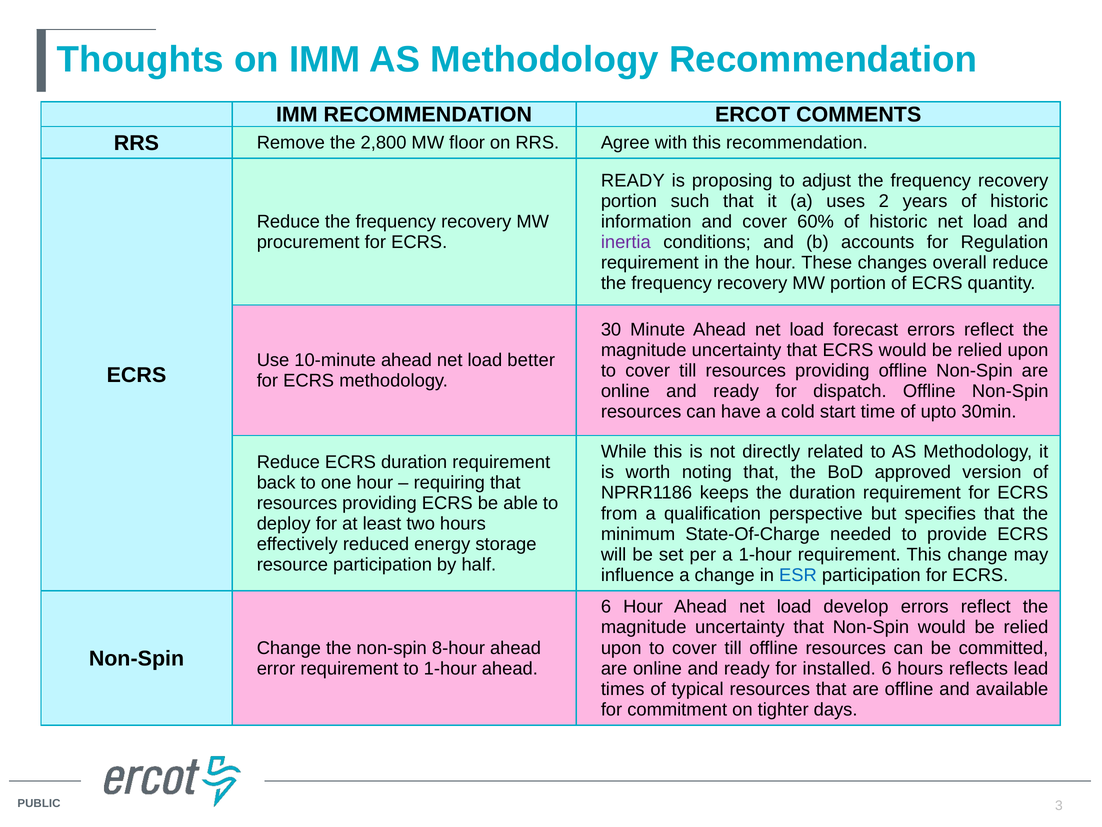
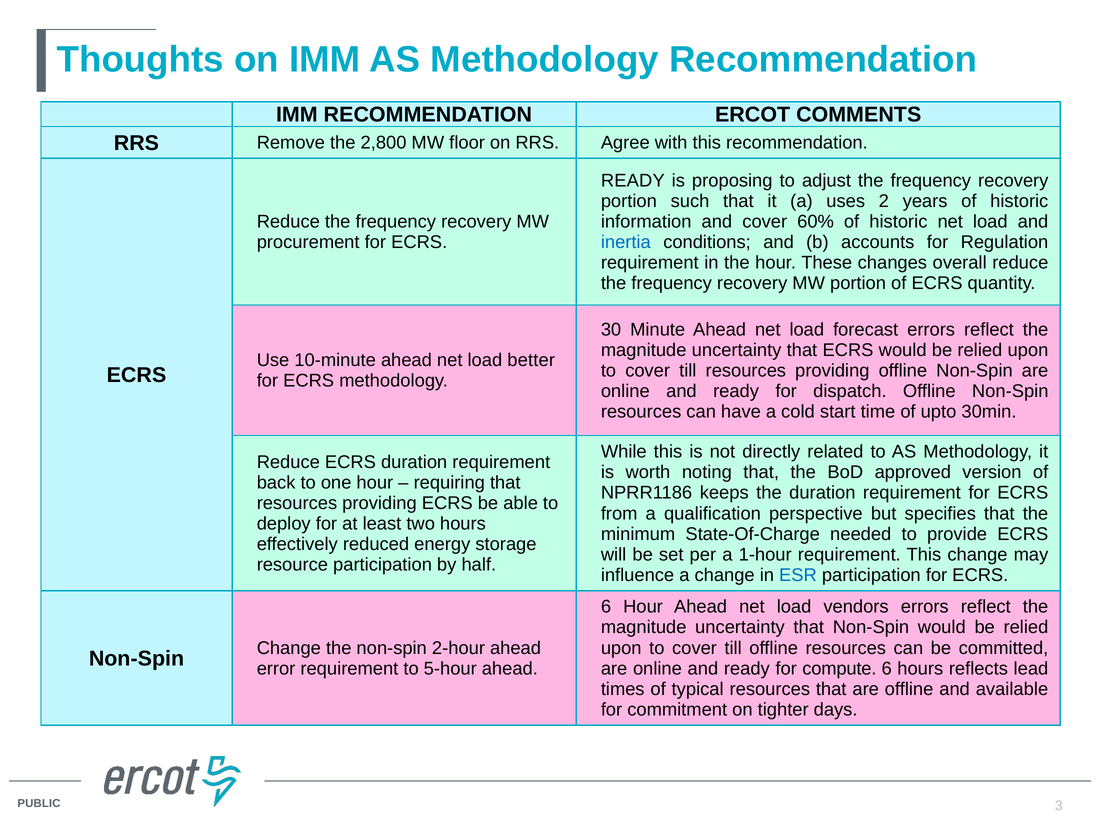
inertia colour: purple -> blue (626, 242)
develop: develop -> vendors (856, 606)
8-hour: 8-hour -> 2-hour (459, 648)
to 1-hour: 1-hour -> 5-hour (450, 668)
installed: installed -> compute (839, 668)
